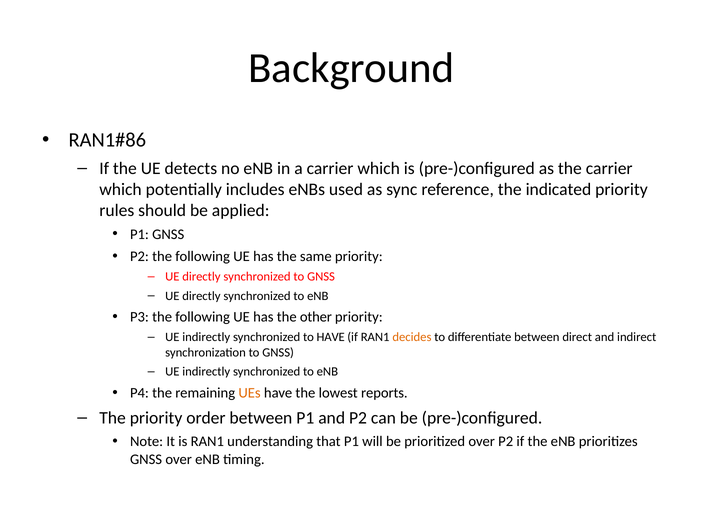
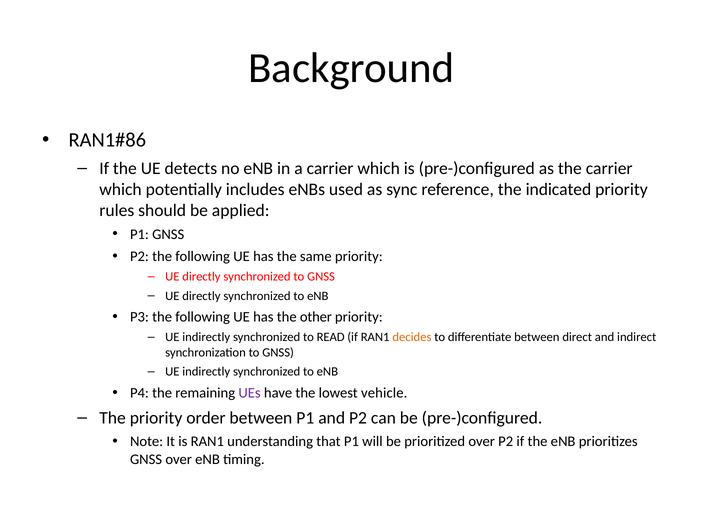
to HAVE: HAVE -> READ (331, 337)
UEs colour: orange -> purple (250, 393)
reports: reports -> vehicle (384, 393)
